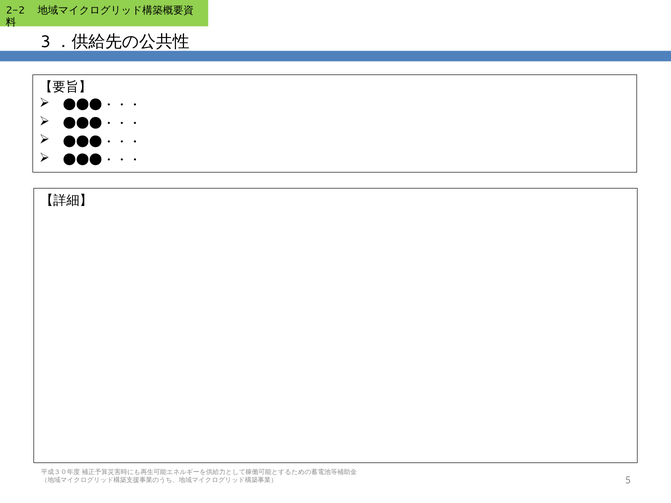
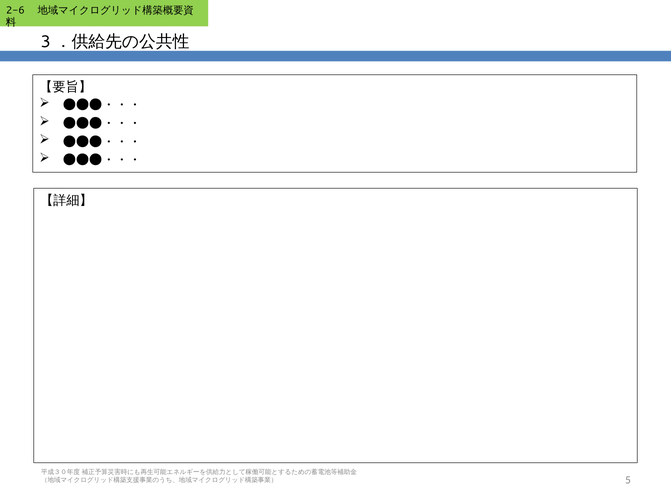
2-2: 2-2 -> 2-6 (15, 10)
